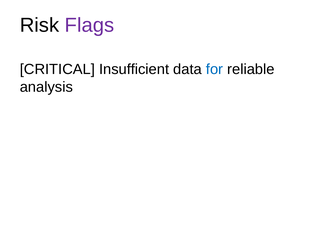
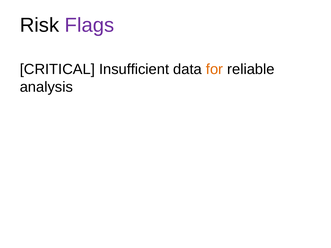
for colour: blue -> orange (215, 69)
